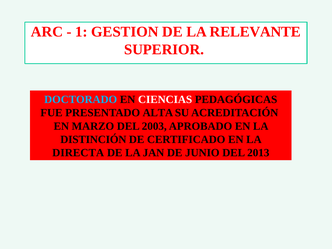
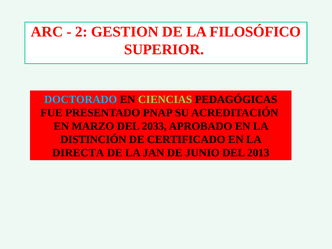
1: 1 -> 2 (81, 32)
RELEVANTE: RELEVANTE -> FILOSÓFICO (255, 32)
CIENCIAS colour: white -> light green (165, 100)
ALTA: ALTA -> PNAP (158, 113)
2003: 2003 -> 2033 (154, 126)
